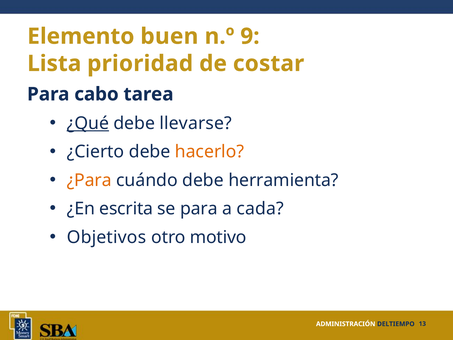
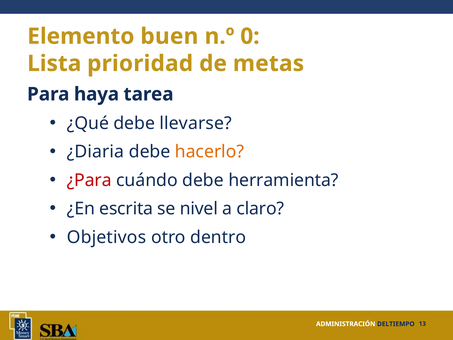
9: 9 -> 0 (250, 36)
costar: costar -> metas (269, 63)
cabo: cabo -> haya (97, 94)
¿Qué underline: present -> none (88, 123)
¿Cierto: ¿Cierto -> ¿Diaria (95, 152)
¿Para colour: orange -> red (89, 180)
se para: para -> nivel (199, 209)
cada: cada -> claro (260, 209)
motivo: motivo -> dentro (218, 237)
